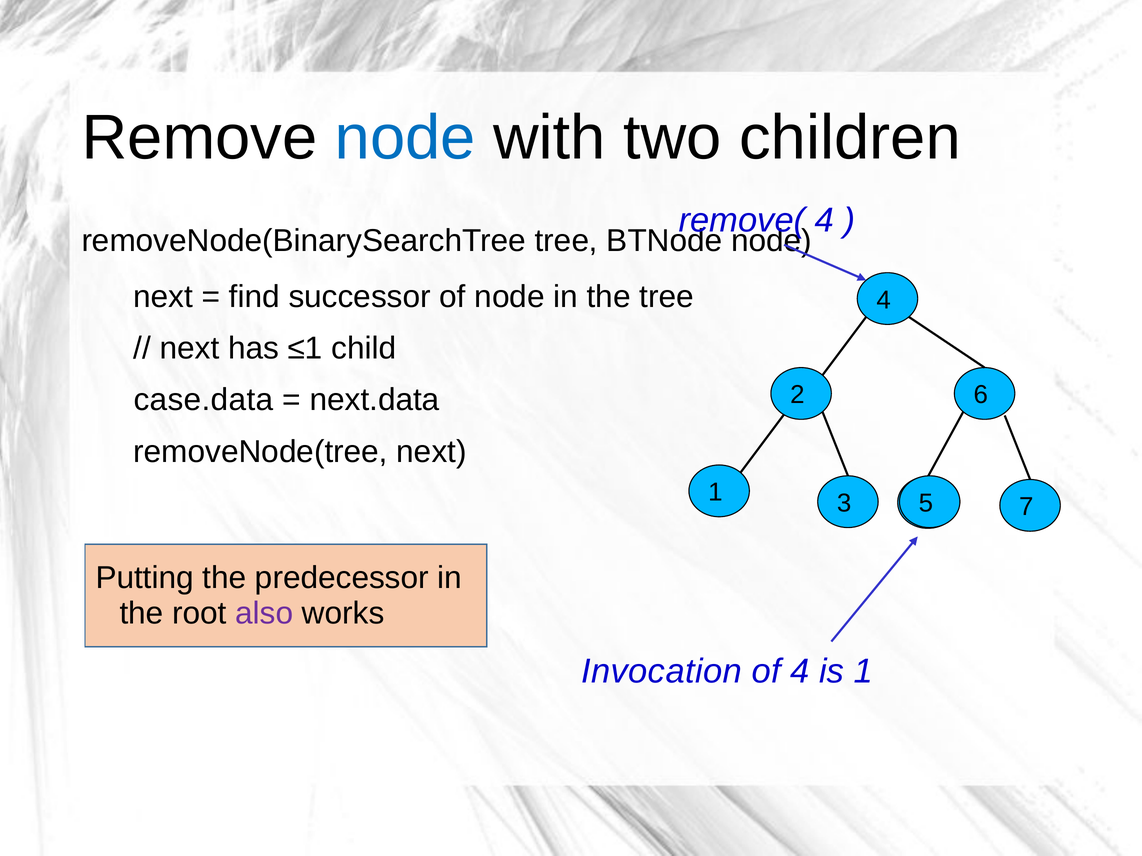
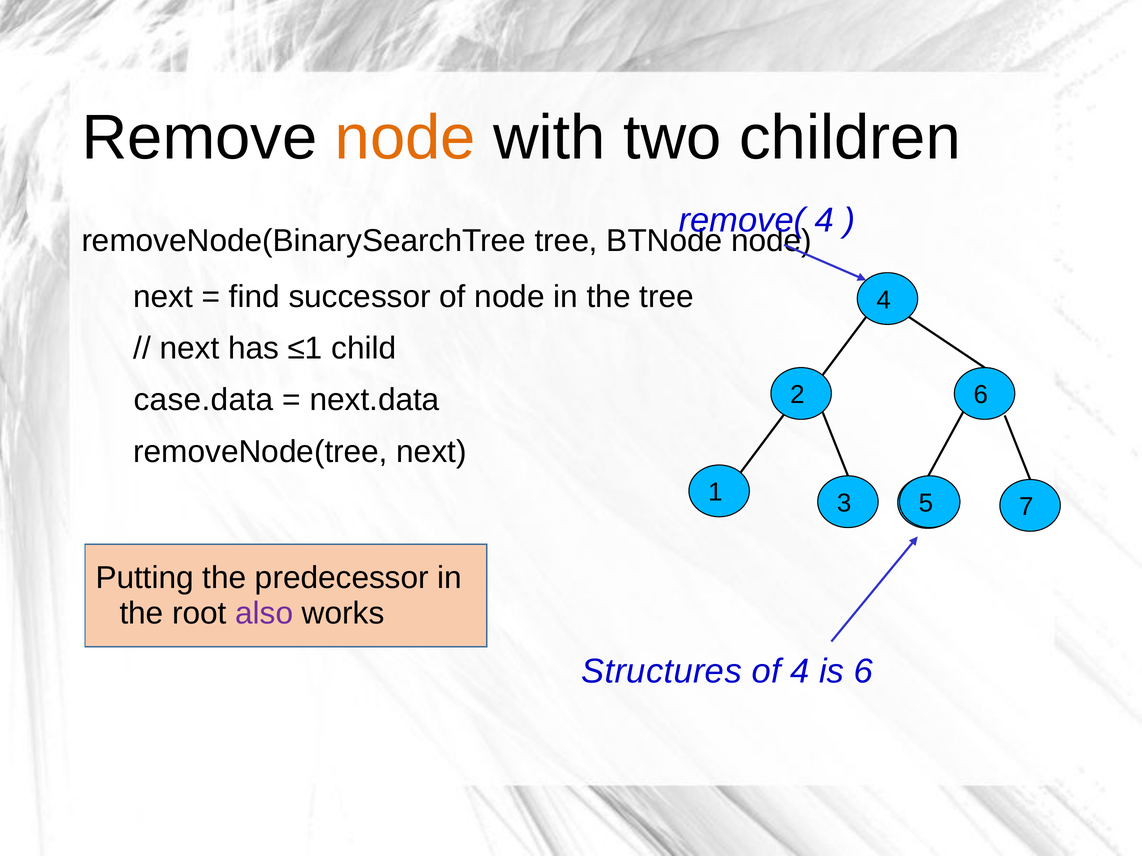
node colour: blue -> orange (405, 138)
Invocation: Invocation -> Structures (662, 672)
is 1: 1 -> 6 (863, 672)
